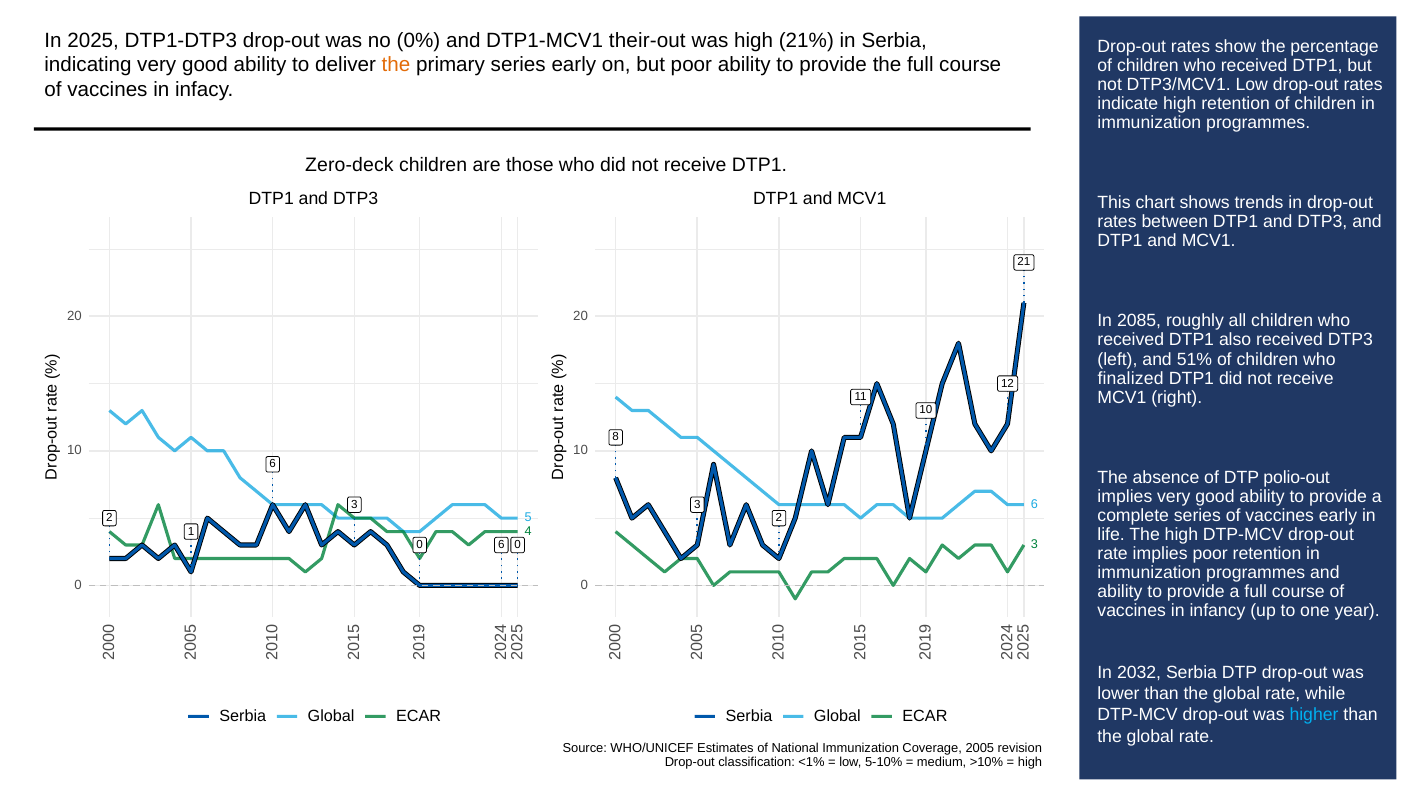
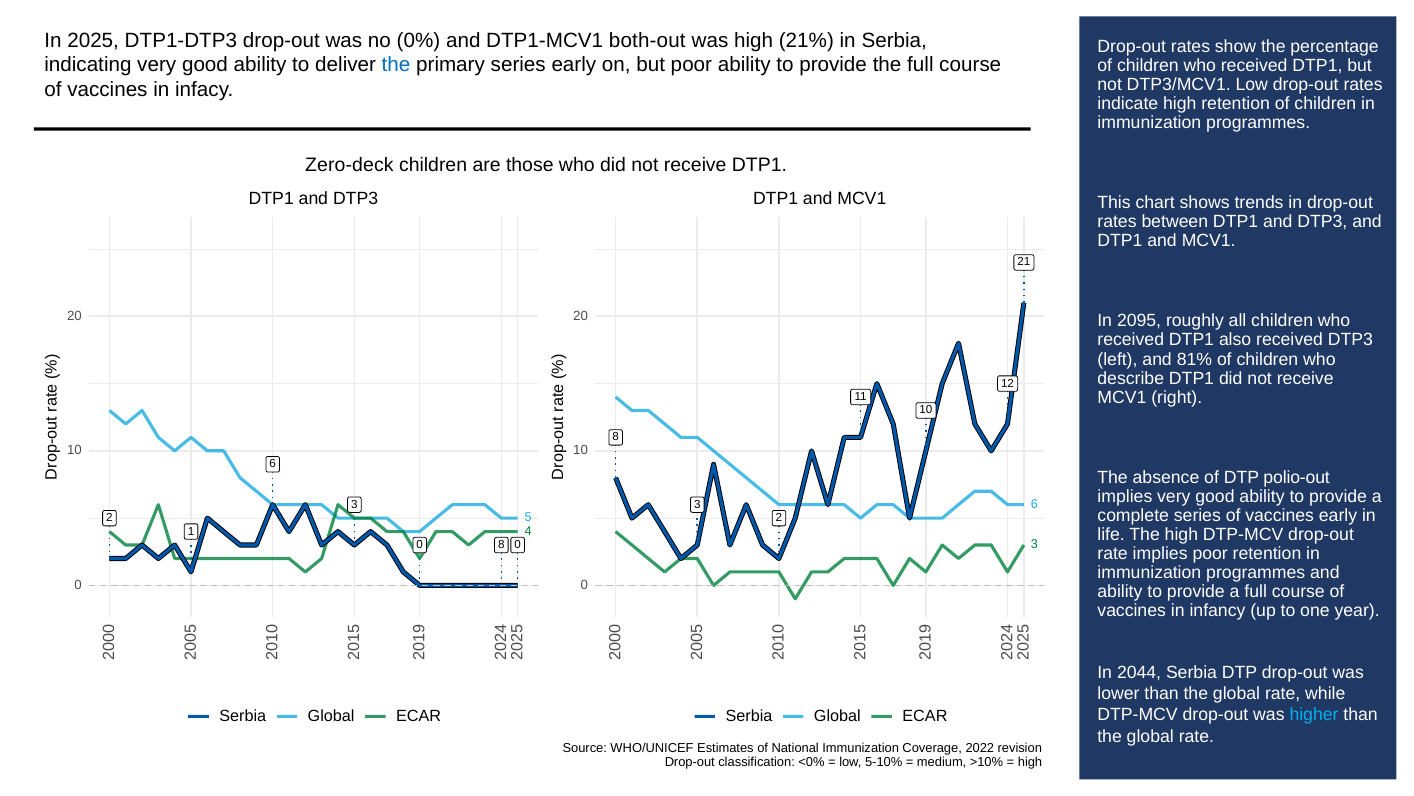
their-out: their-out -> both-out (647, 40)
the colour: orange -> blue (396, 65)
2085: 2085 -> 2095 (1139, 321)
51%: 51% -> 81% (1194, 359)
finalized: finalized -> describe (1131, 378)
0 6: 6 -> 8 (501, 544)
2032: 2032 -> 2044 (1139, 672)
2005: 2005 -> 2022 (980, 748)
<1%: <1% -> <0% (812, 762)
